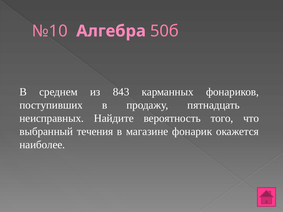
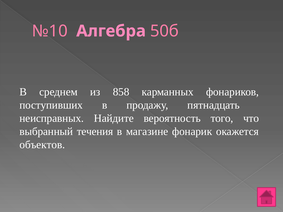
843: 843 -> 858 (121, 92)
наиболее: наиболее -> объектов (42, 145)
